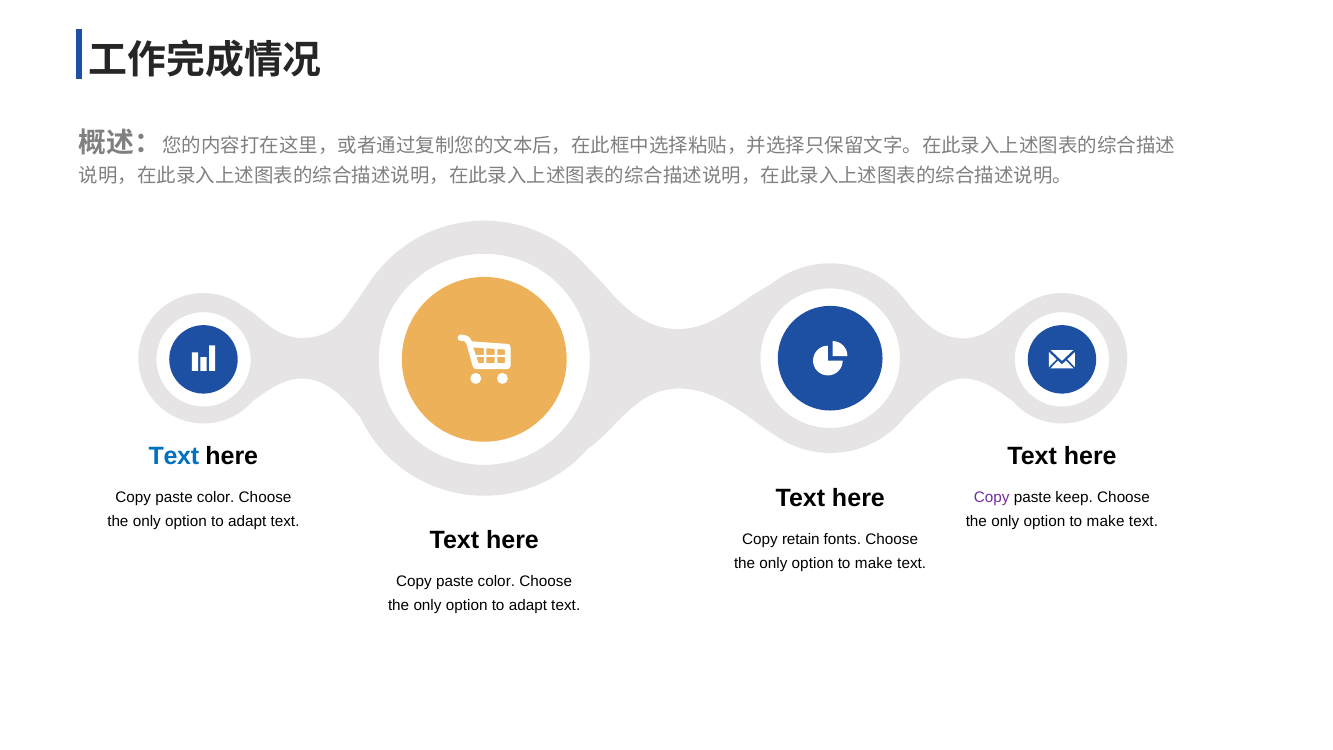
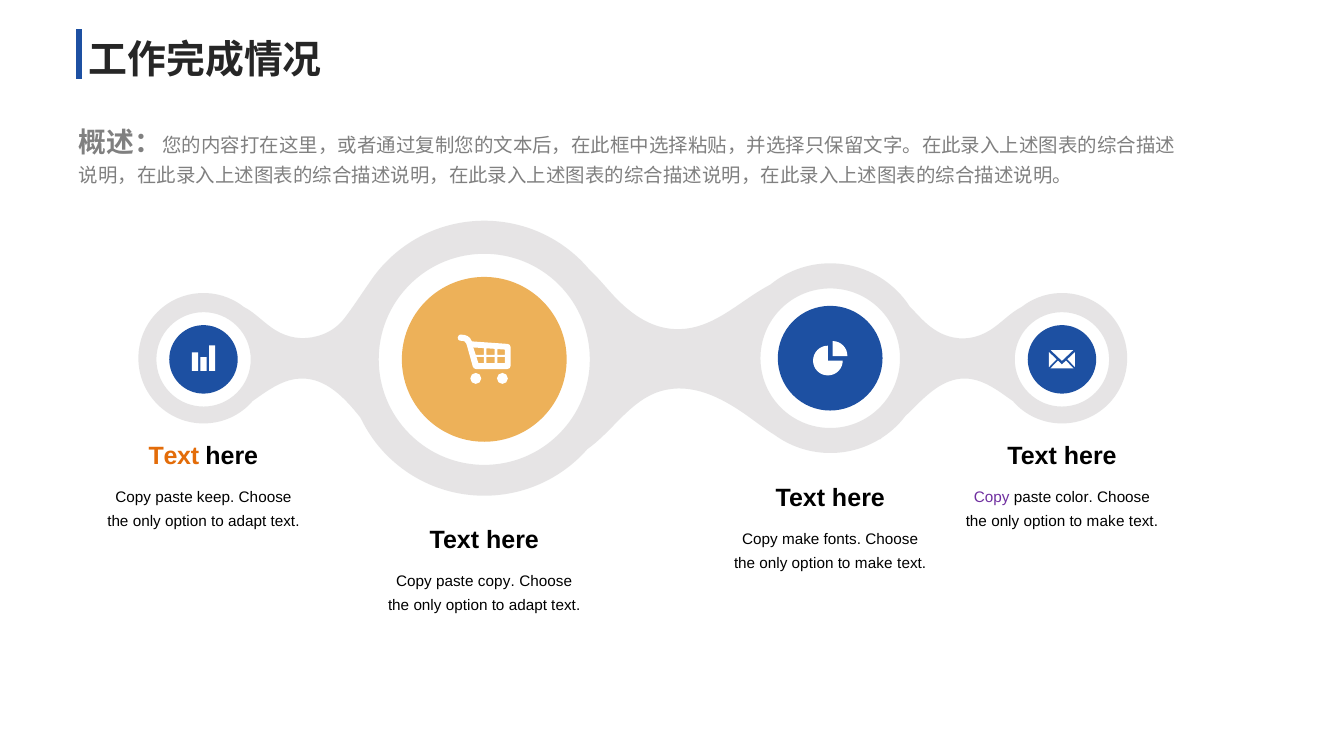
Text colour: blue -> orange (174, 456)
keep: keep -> color (1074, 497)
color: color -> keep (216, 497)
Copy retain: retain -> make (801, 539)
color: color -> copy (496, 582)
